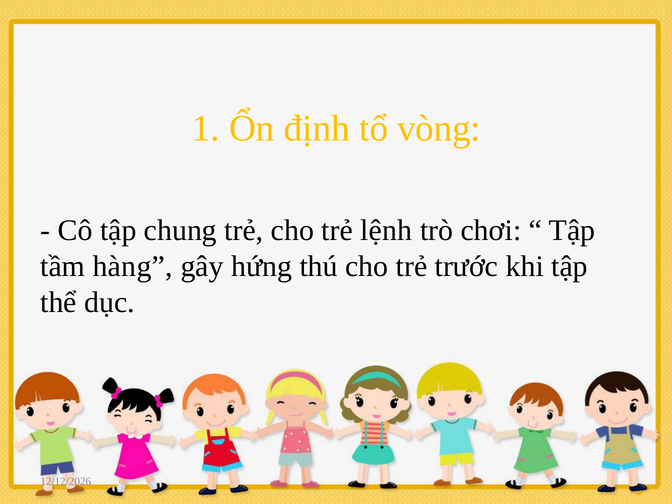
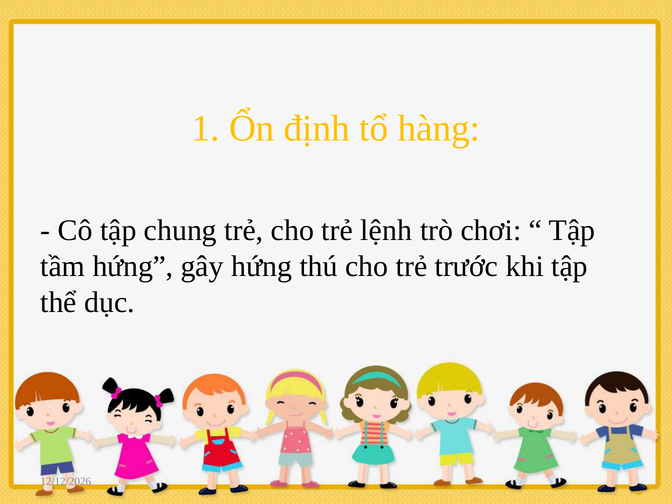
vòng: vòng -> hàng (439, 129)
tầm hàng: hàng -> hứng (133, 266)
